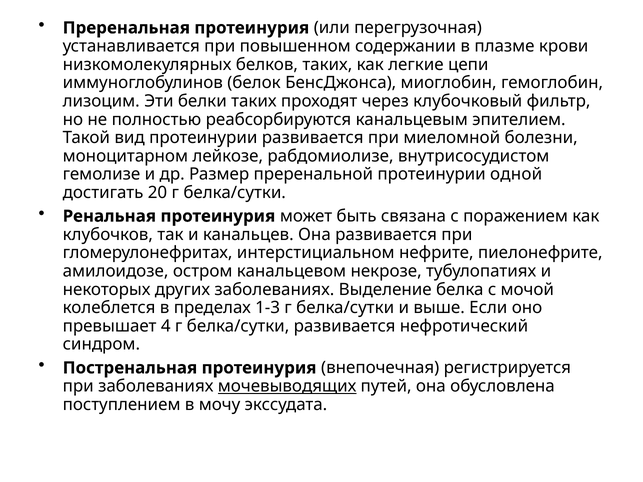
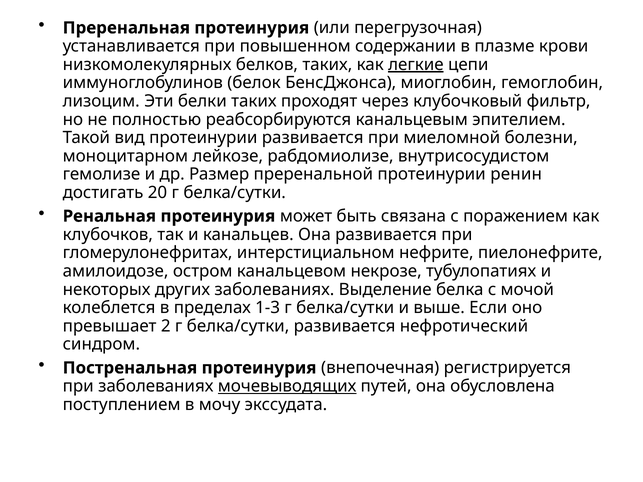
легкие underline: none -> present (416, 64)
одной: одной -> ренин (516, 174)
4: 4 -> 2 (166, 326)
